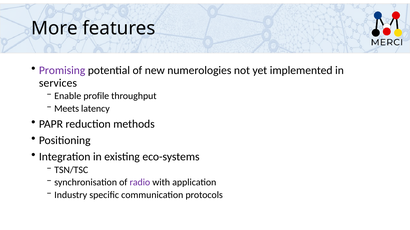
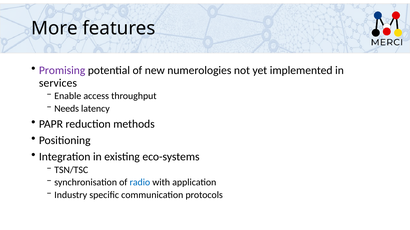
profile: profile -> access (96, 96)
Meets: Meets -> Needs (67, 109)
radio colour: purple -> blue (140, 183)
